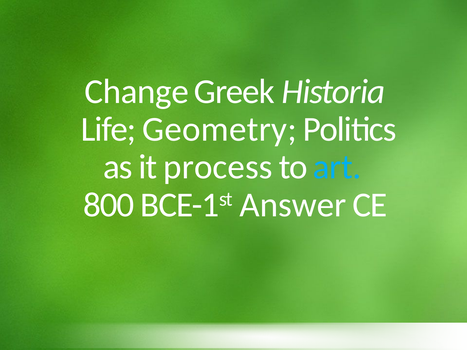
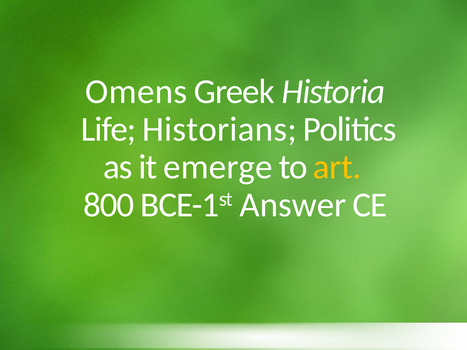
Change: Change -> Omens (136, 92)
Geometry: Geometry -> Historians (219, 129)
process: process -> emerge (218, 167)
art colour: light blue -> yellow (337, 167)
